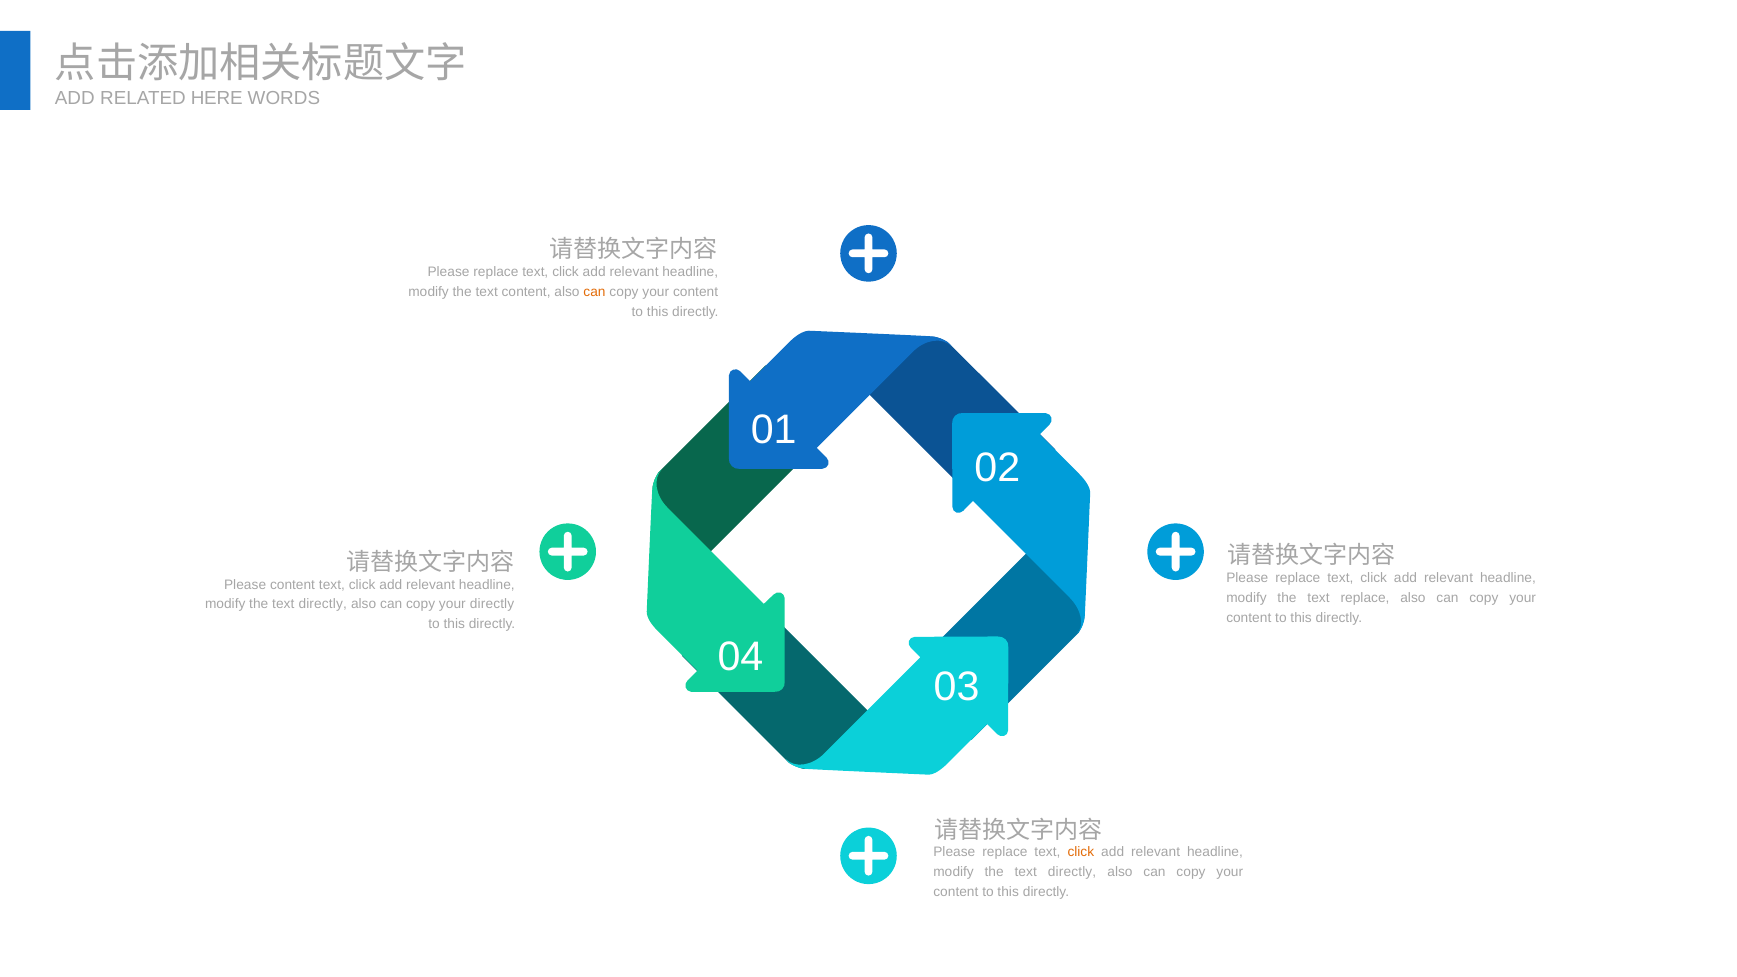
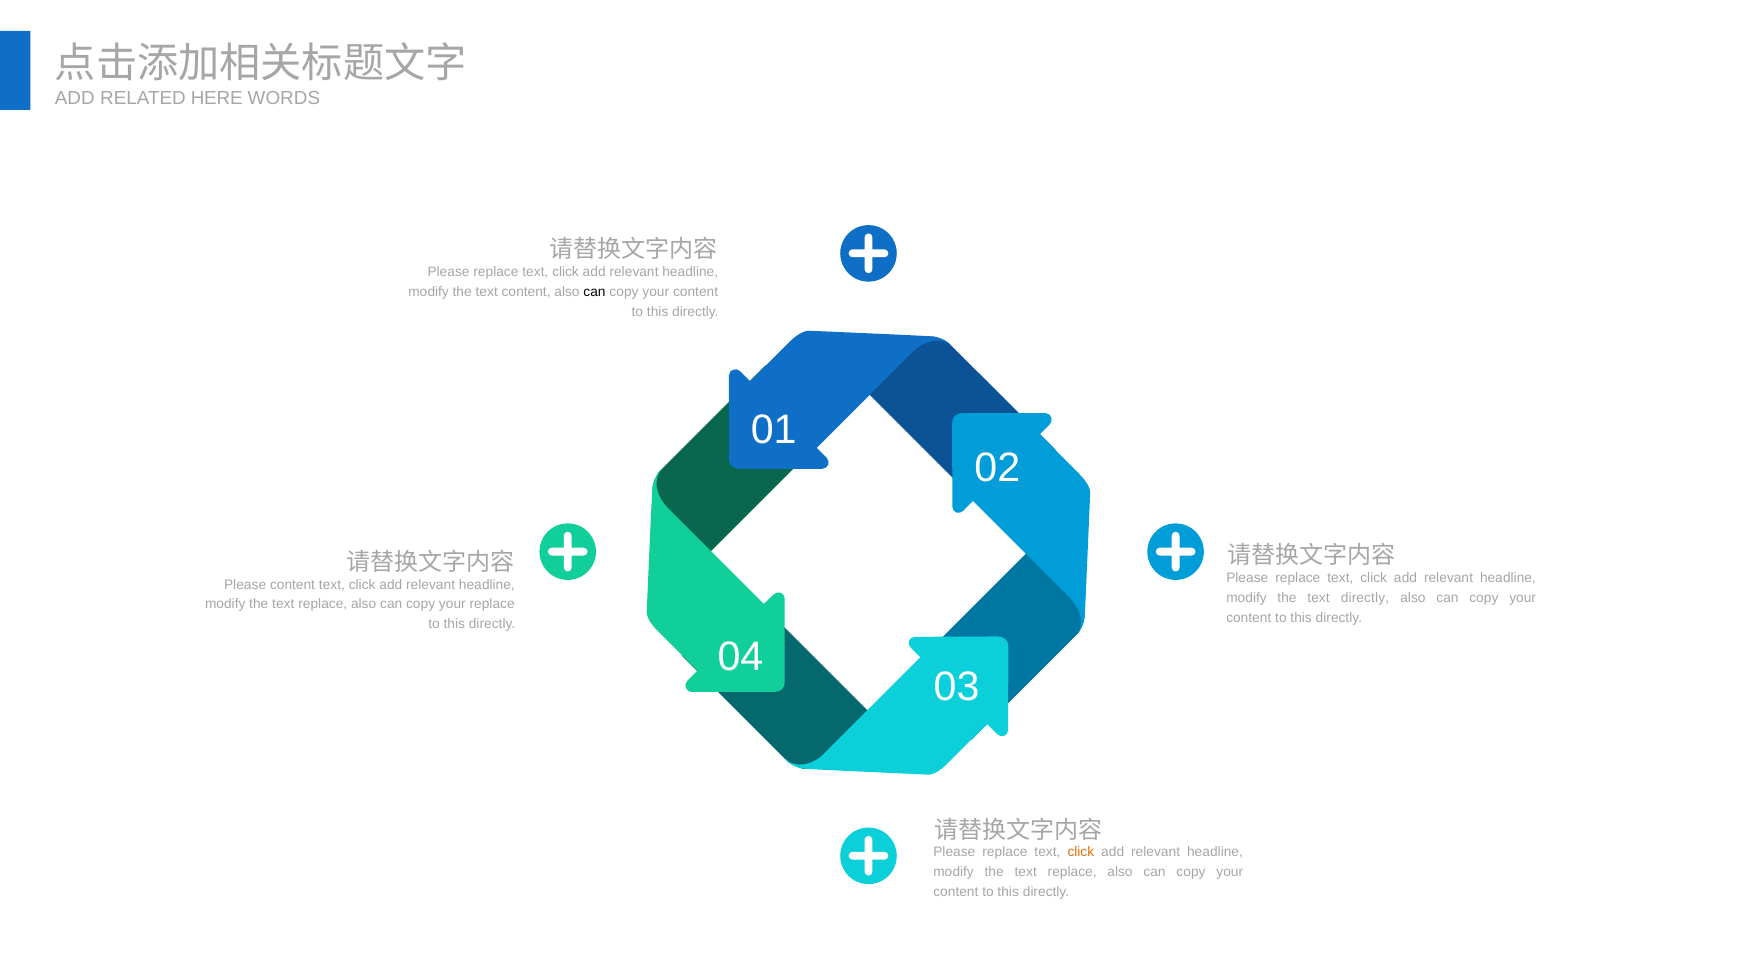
can colour: orange -> black (594, 292)
text replace: replace -> directly (1365, 598)
directly: directly -> replace (323, 604)
your directly: directly -> replace (492, 604)
directly: directly -> replace (1072, 872)
